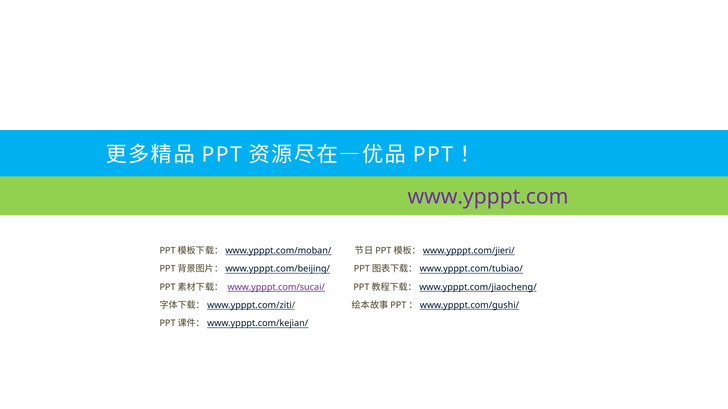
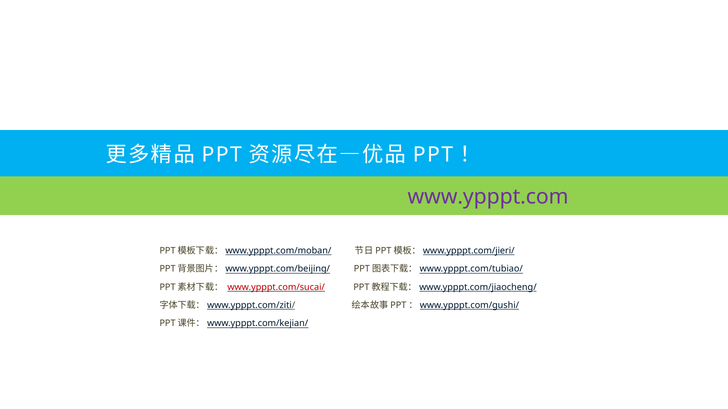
www.ypppt.com/sucai/ colour: purple -> red (276, 287)
